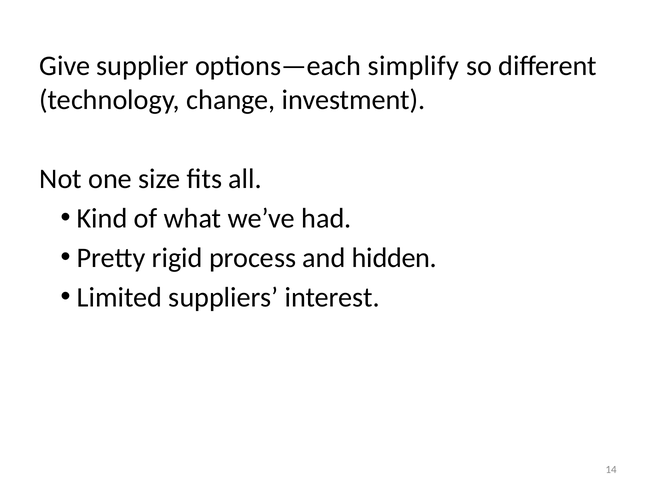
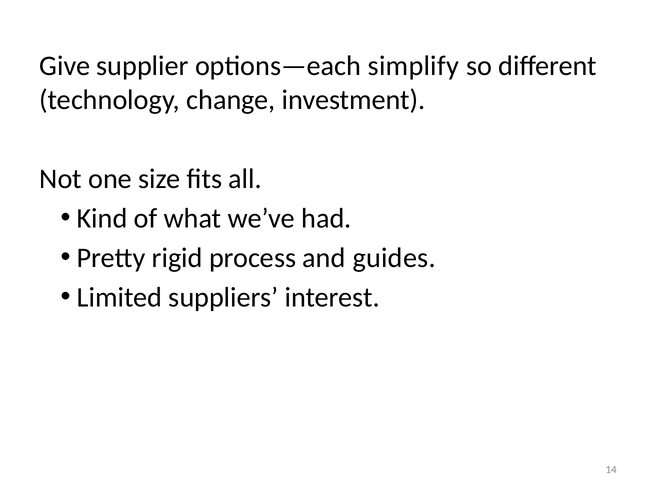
hidden: hidden -> guides (394, 258)
